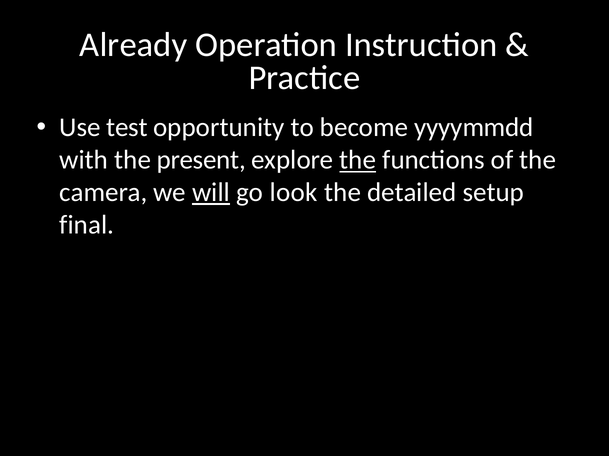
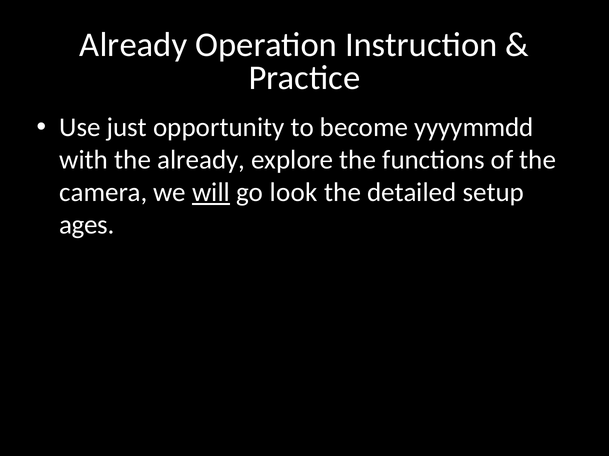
test: test -> just (127, 128)
the present: present -> already (201, 160)
the underline: present -> none (358, 160)
final: final -> ages (87, 225)
